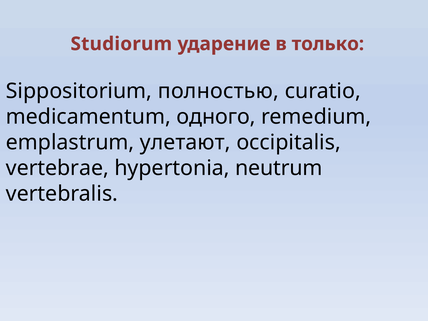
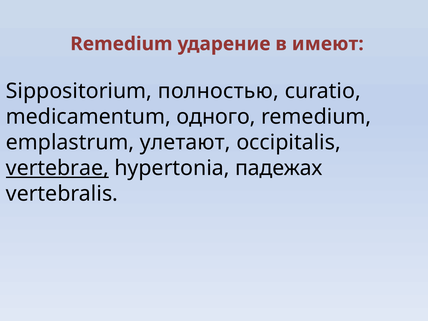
Studiorum: Studiorum -> Remedium (121, 44)
только: только -> имеют (328, 44)
vertebrae underline: none -> present (57, 168)
neutrum: neutrum -> падежах (279, 168)
